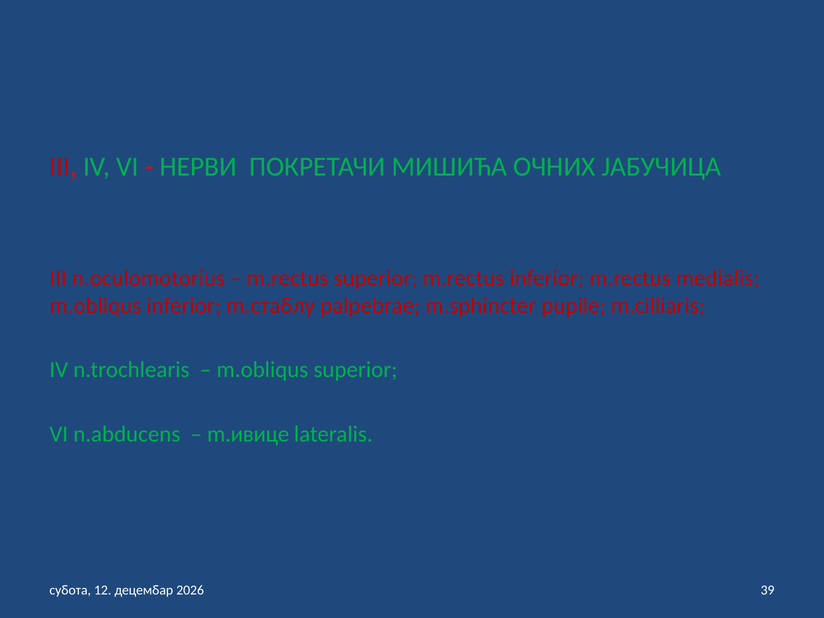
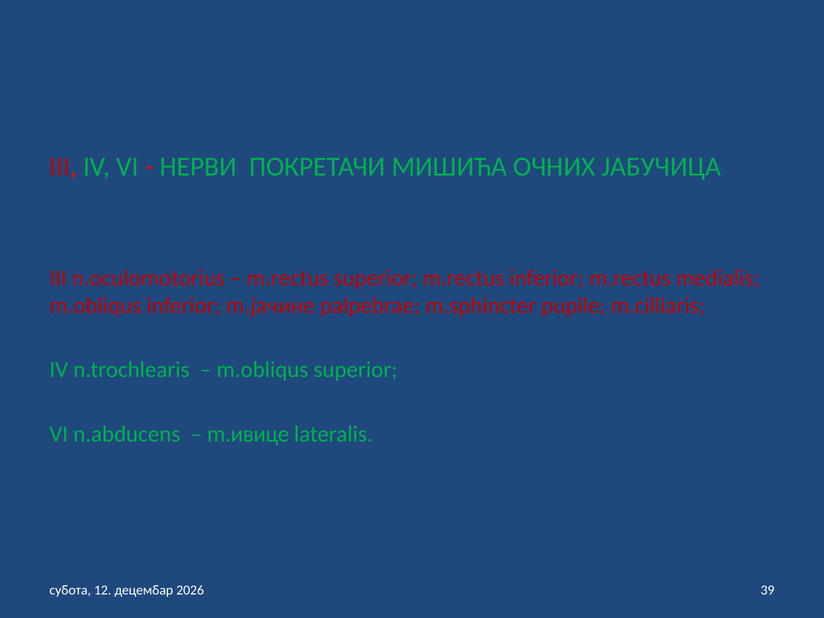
m.стаблу: m.стаблу -> m.јачине (270, 306)
